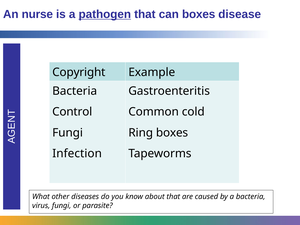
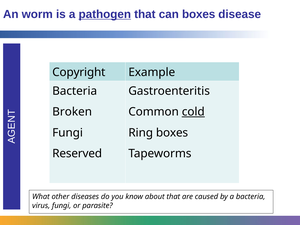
nurse: nurse -> worm (37, 14)
Control: Control -> Broken (72, 112)
cold underline: none -> present (193, 112)
Infection: Infection -> Reserved (77, 154)
